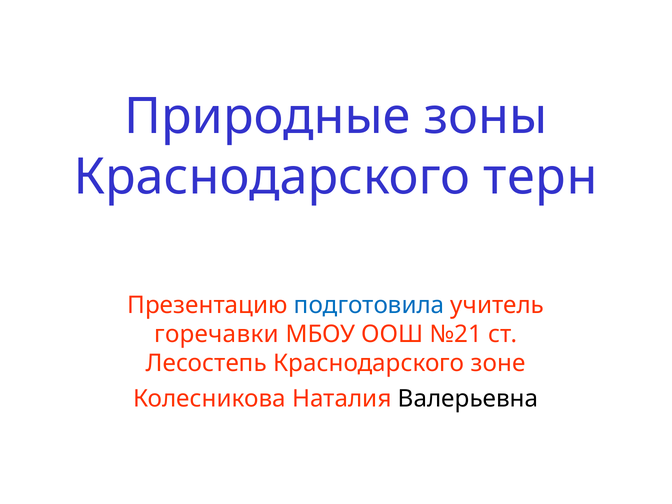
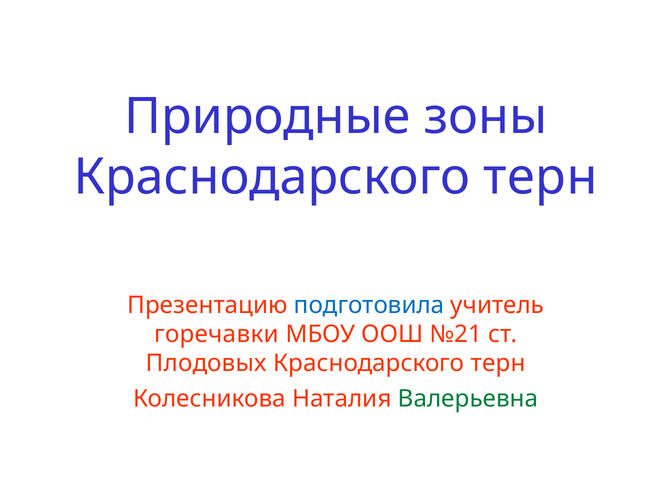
Лесостепь: Лесостепь -> Плодовых (206, 363)
зоне: зоне -> терн (498, 363)
Валерьевна colour: black -> green (468, 399)
